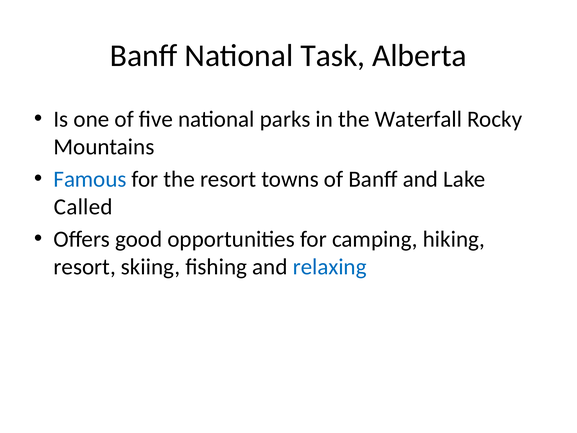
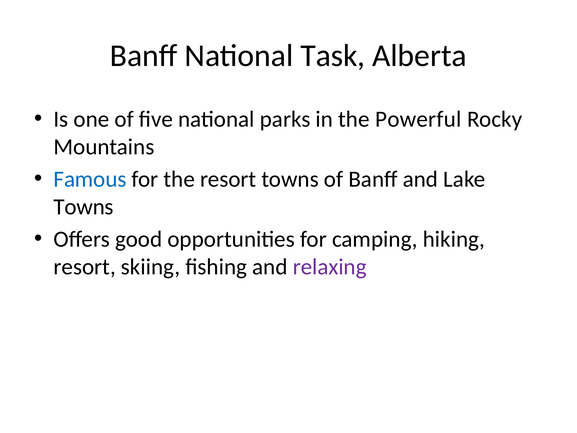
Waterfall: Waterfall -> Powerful (418, 119)
Called: Called -> Towns (84, 207)
relaxing colour: blue -> purple (330, 267)
